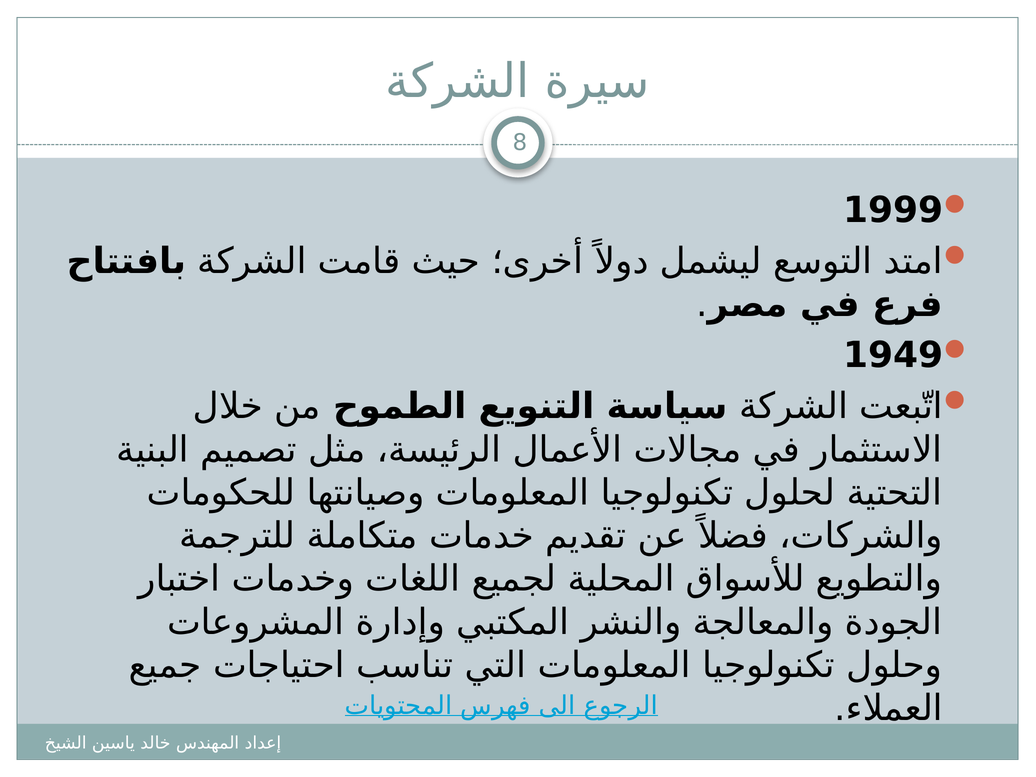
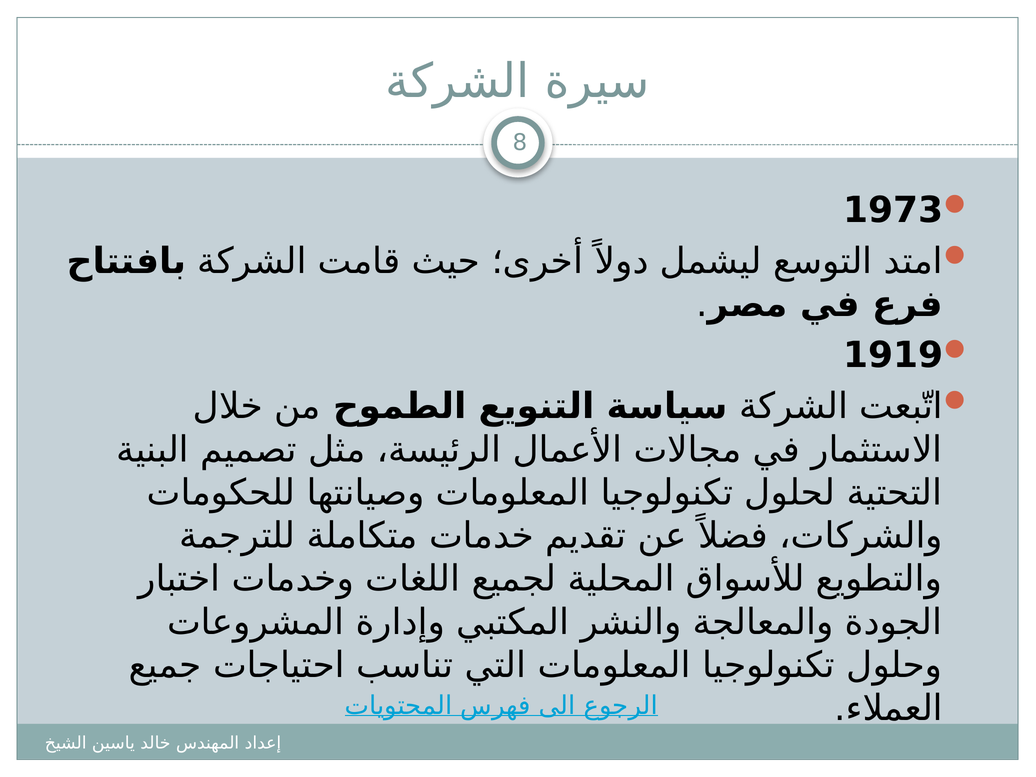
1999: 1999 -> 1973 (893, 211)
1949: 1949 -> 1919 (893, 356)
